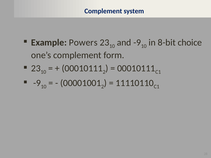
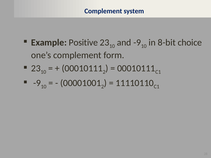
Powers: Powers -> Positive (83, 43)
